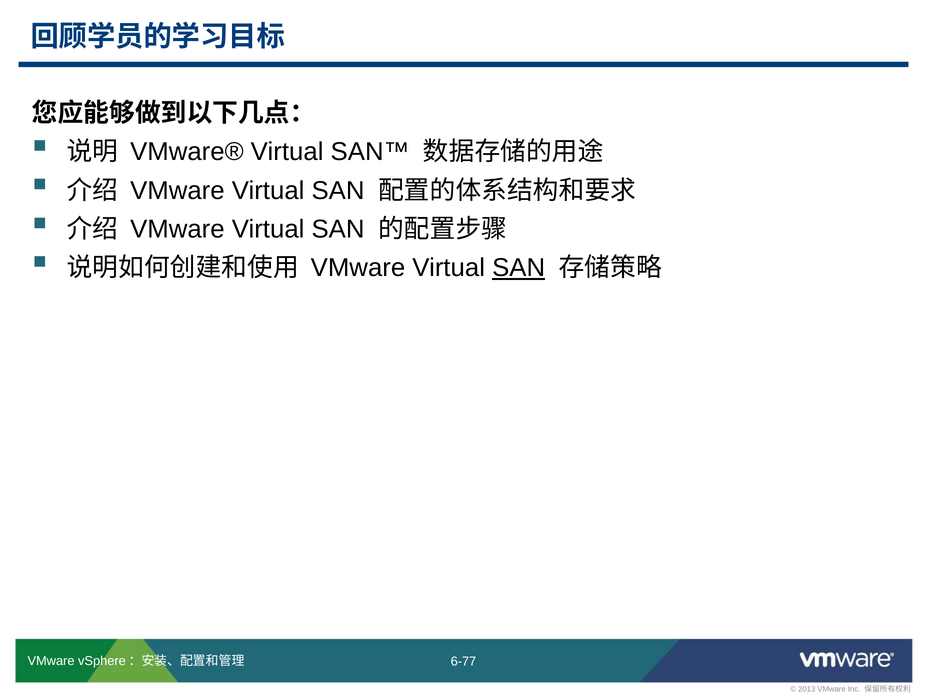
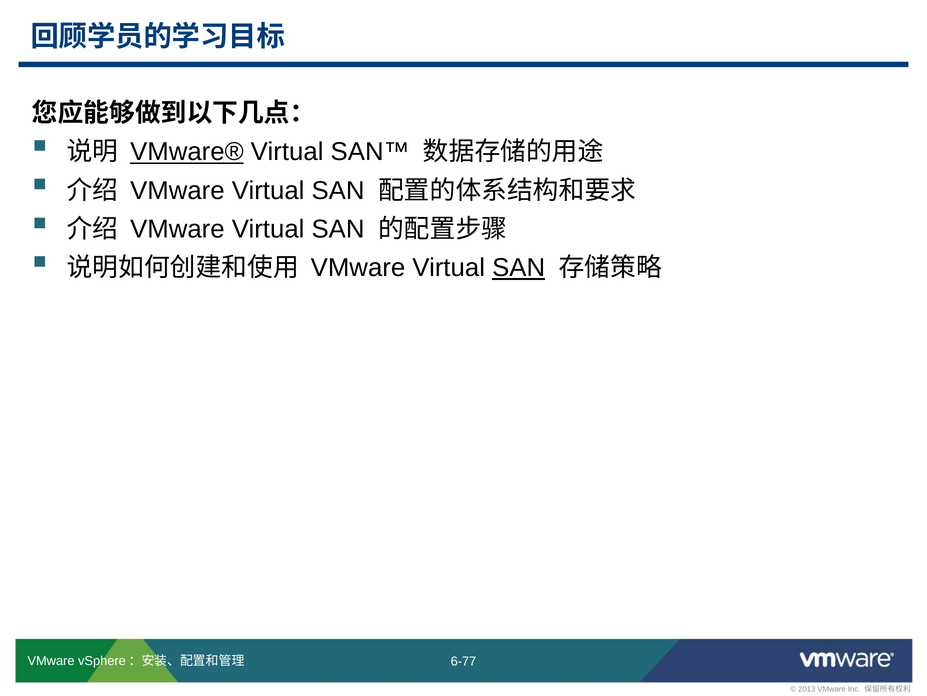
VMware® underline: none -> present (187, 152)
